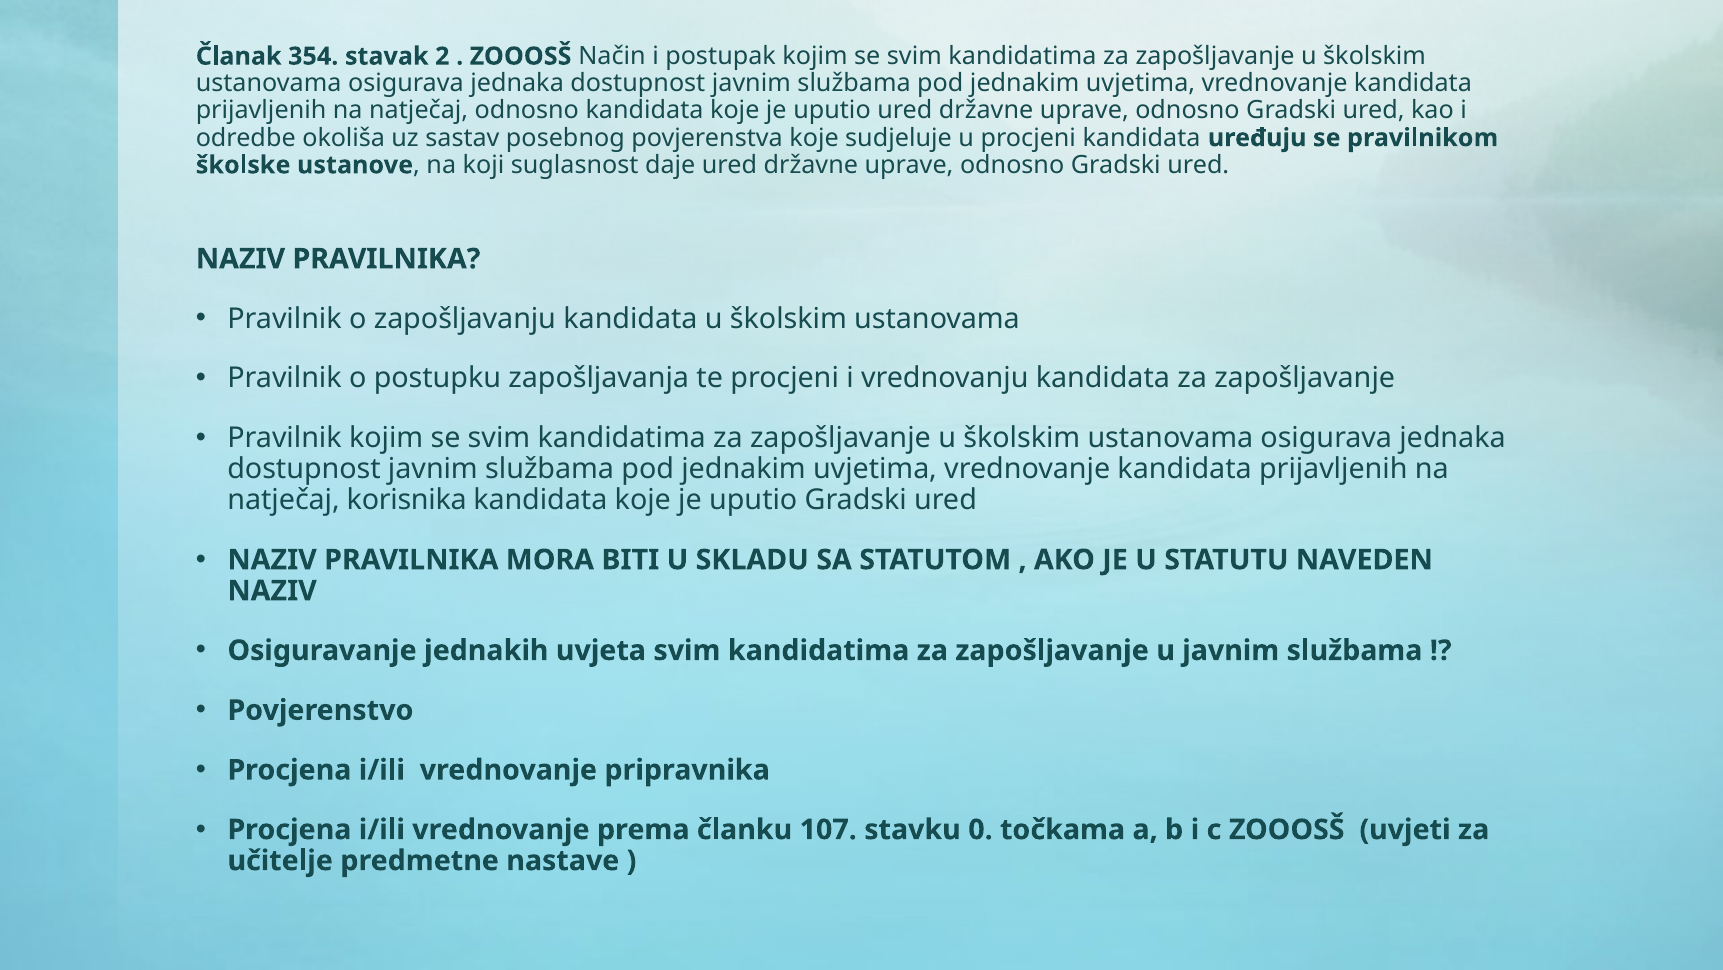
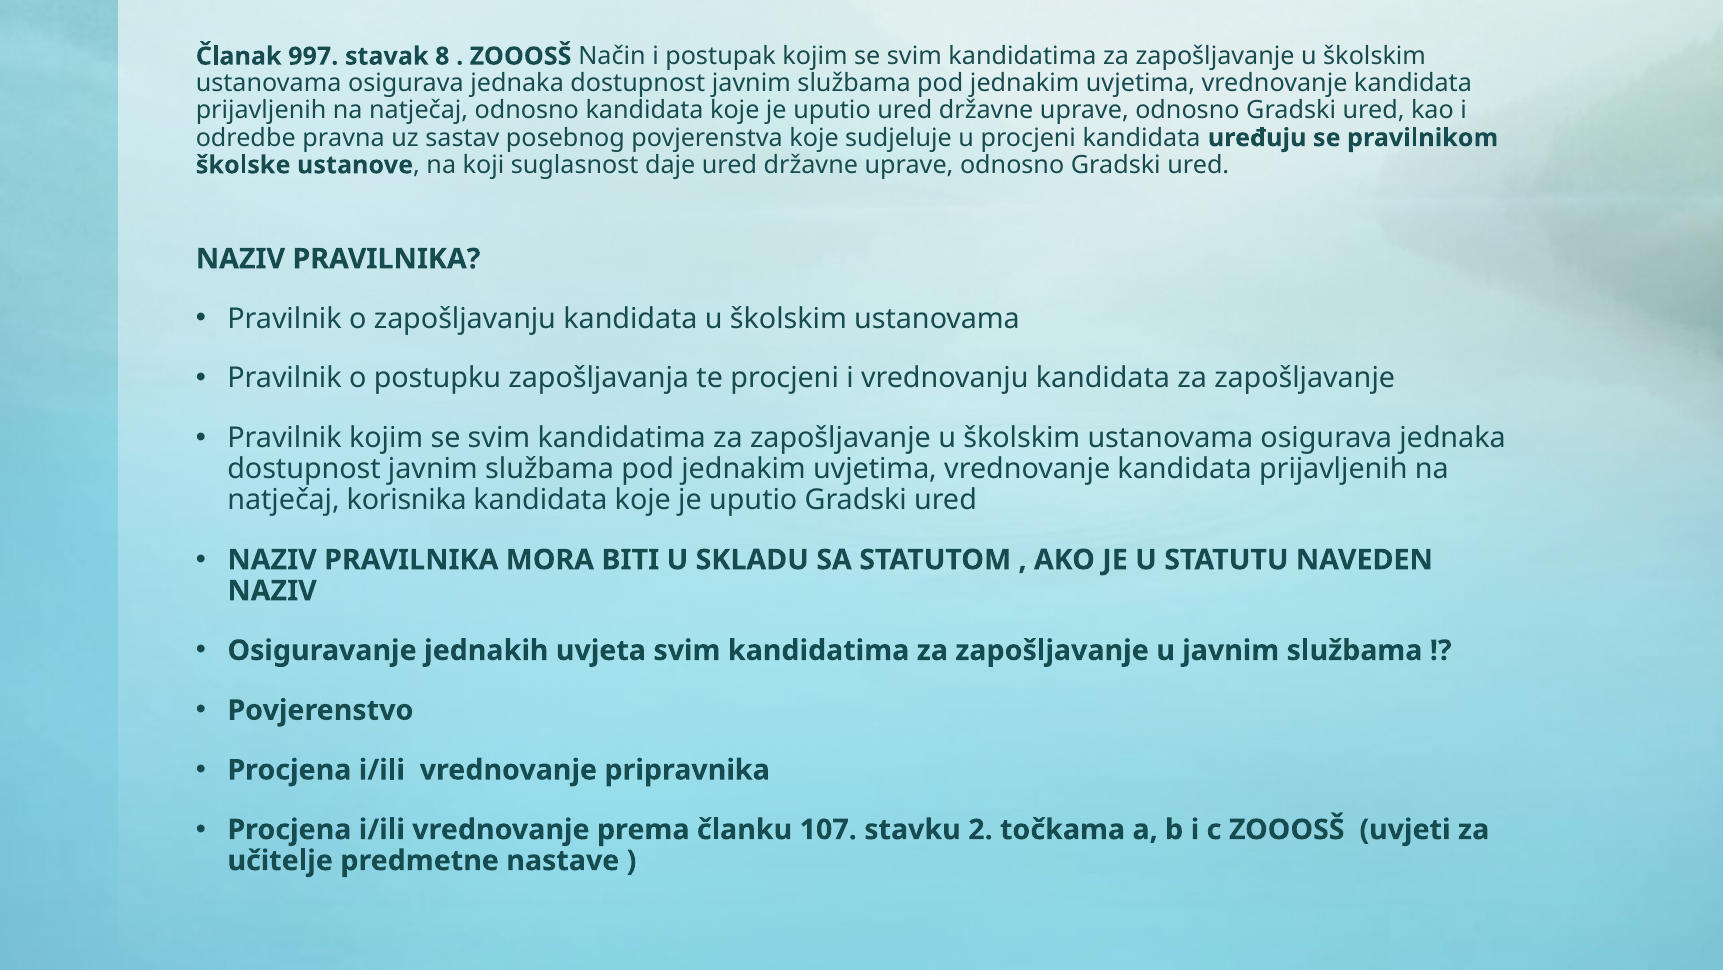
354: 354 -> 997 (313, 56)
2: 2 -> 8 (442, 56)
okoliša: okoliša -> pravna (344, 138)
0: 0 -> 2 (980, 829)
